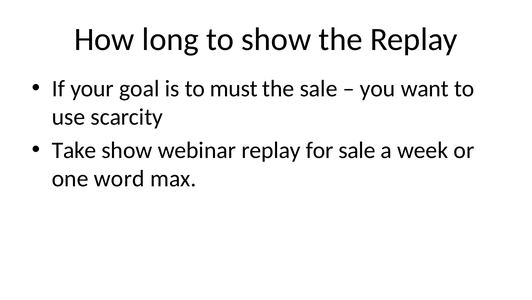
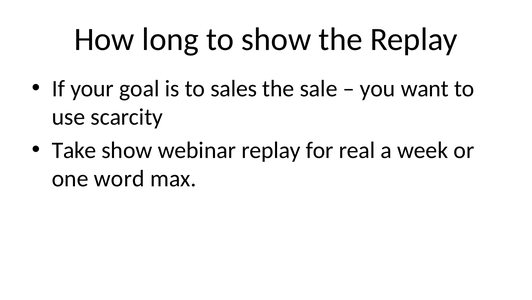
must: must -> sales (234, 88)
for sale: sale -> real (357, 150)
